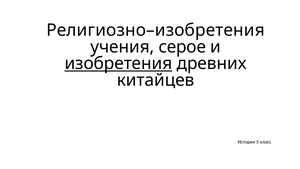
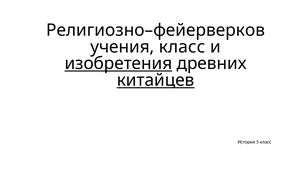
Религиозно–изобретения: Религиозно–изобретения -> Религиозно–фейерверков (156, 30)
учения серое: серое -> класс (182, 47)
китайцев underline: none -> present (156, 80)
